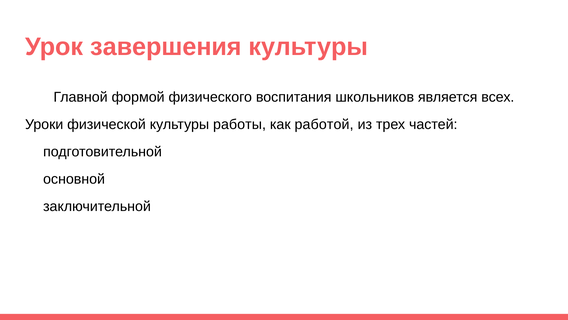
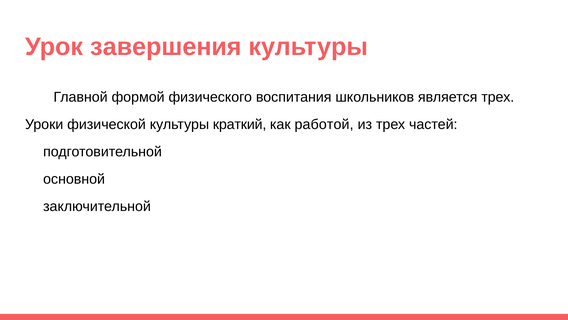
является всех: всех -> трех (498, 97)
работы: работы -> краткий (240, 124)
